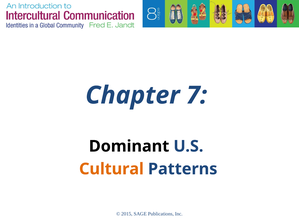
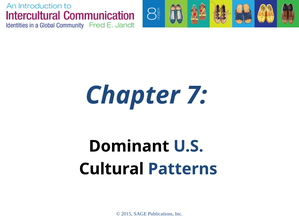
Cultural colour: orange -> black (111, 169)
